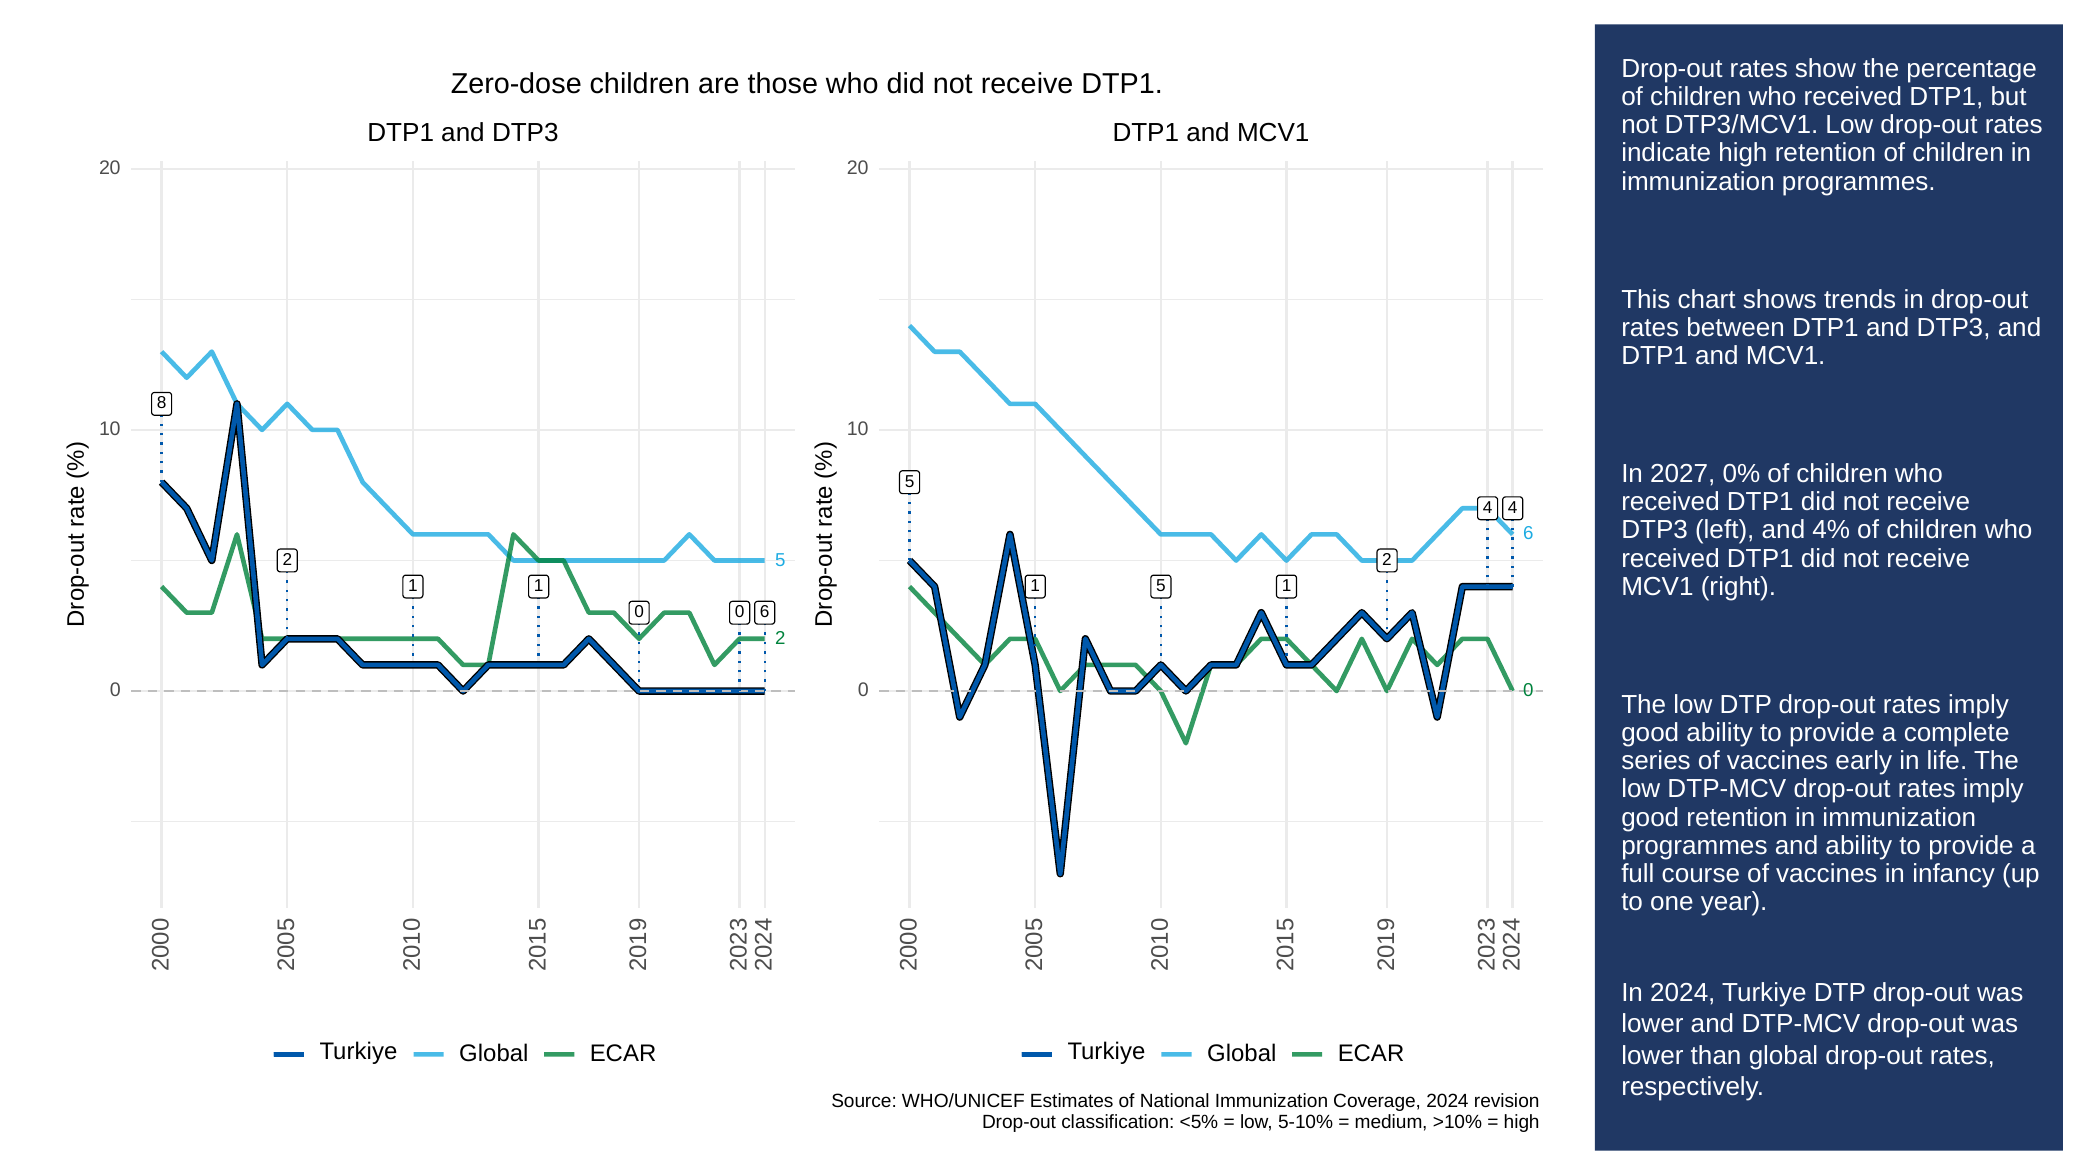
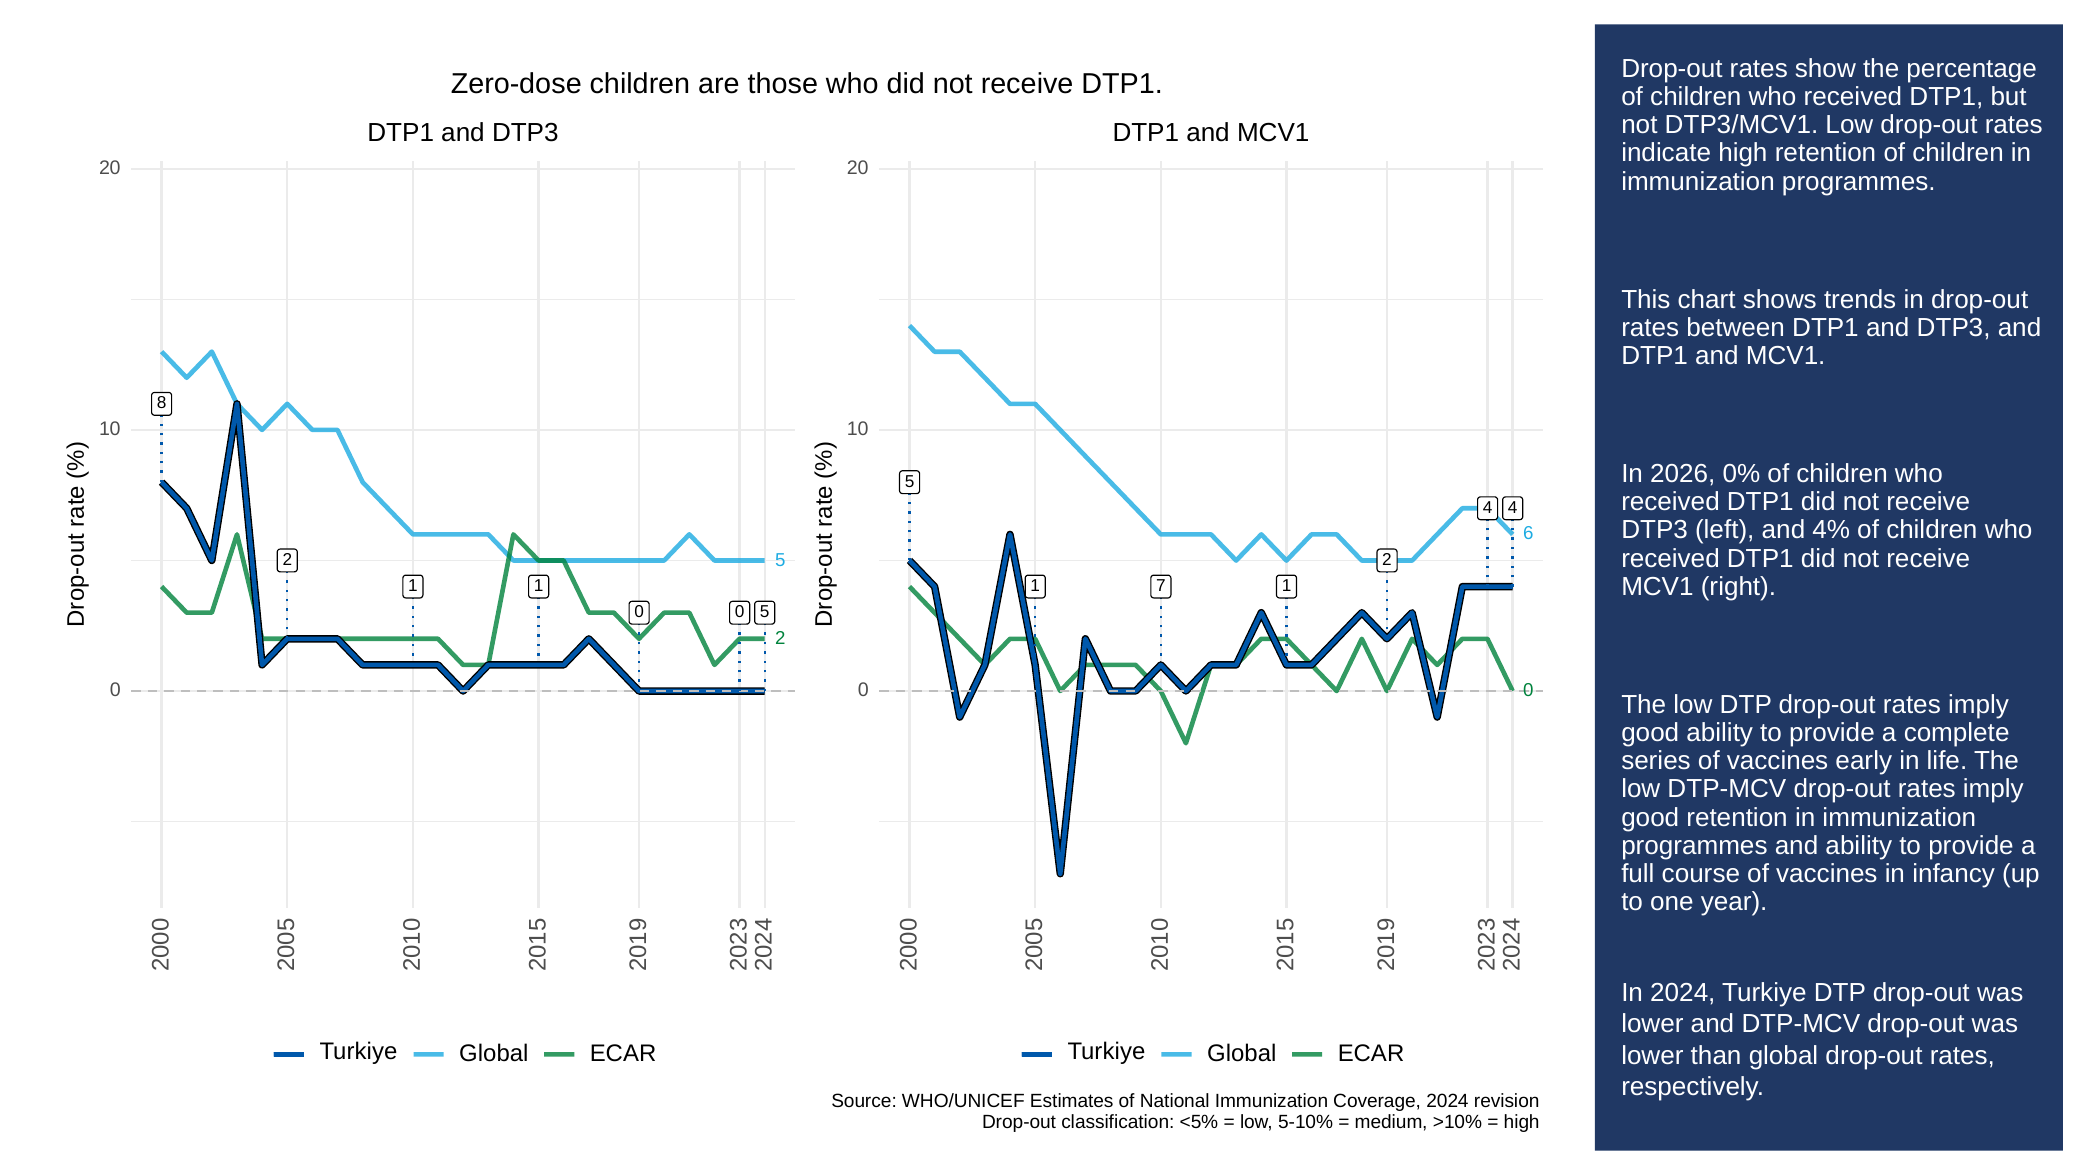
2027: 2027 -> 2026 (1683, 474)
5: 5 -> 7 (1161, 586)
6: 6 -> 5 (765, 612)
